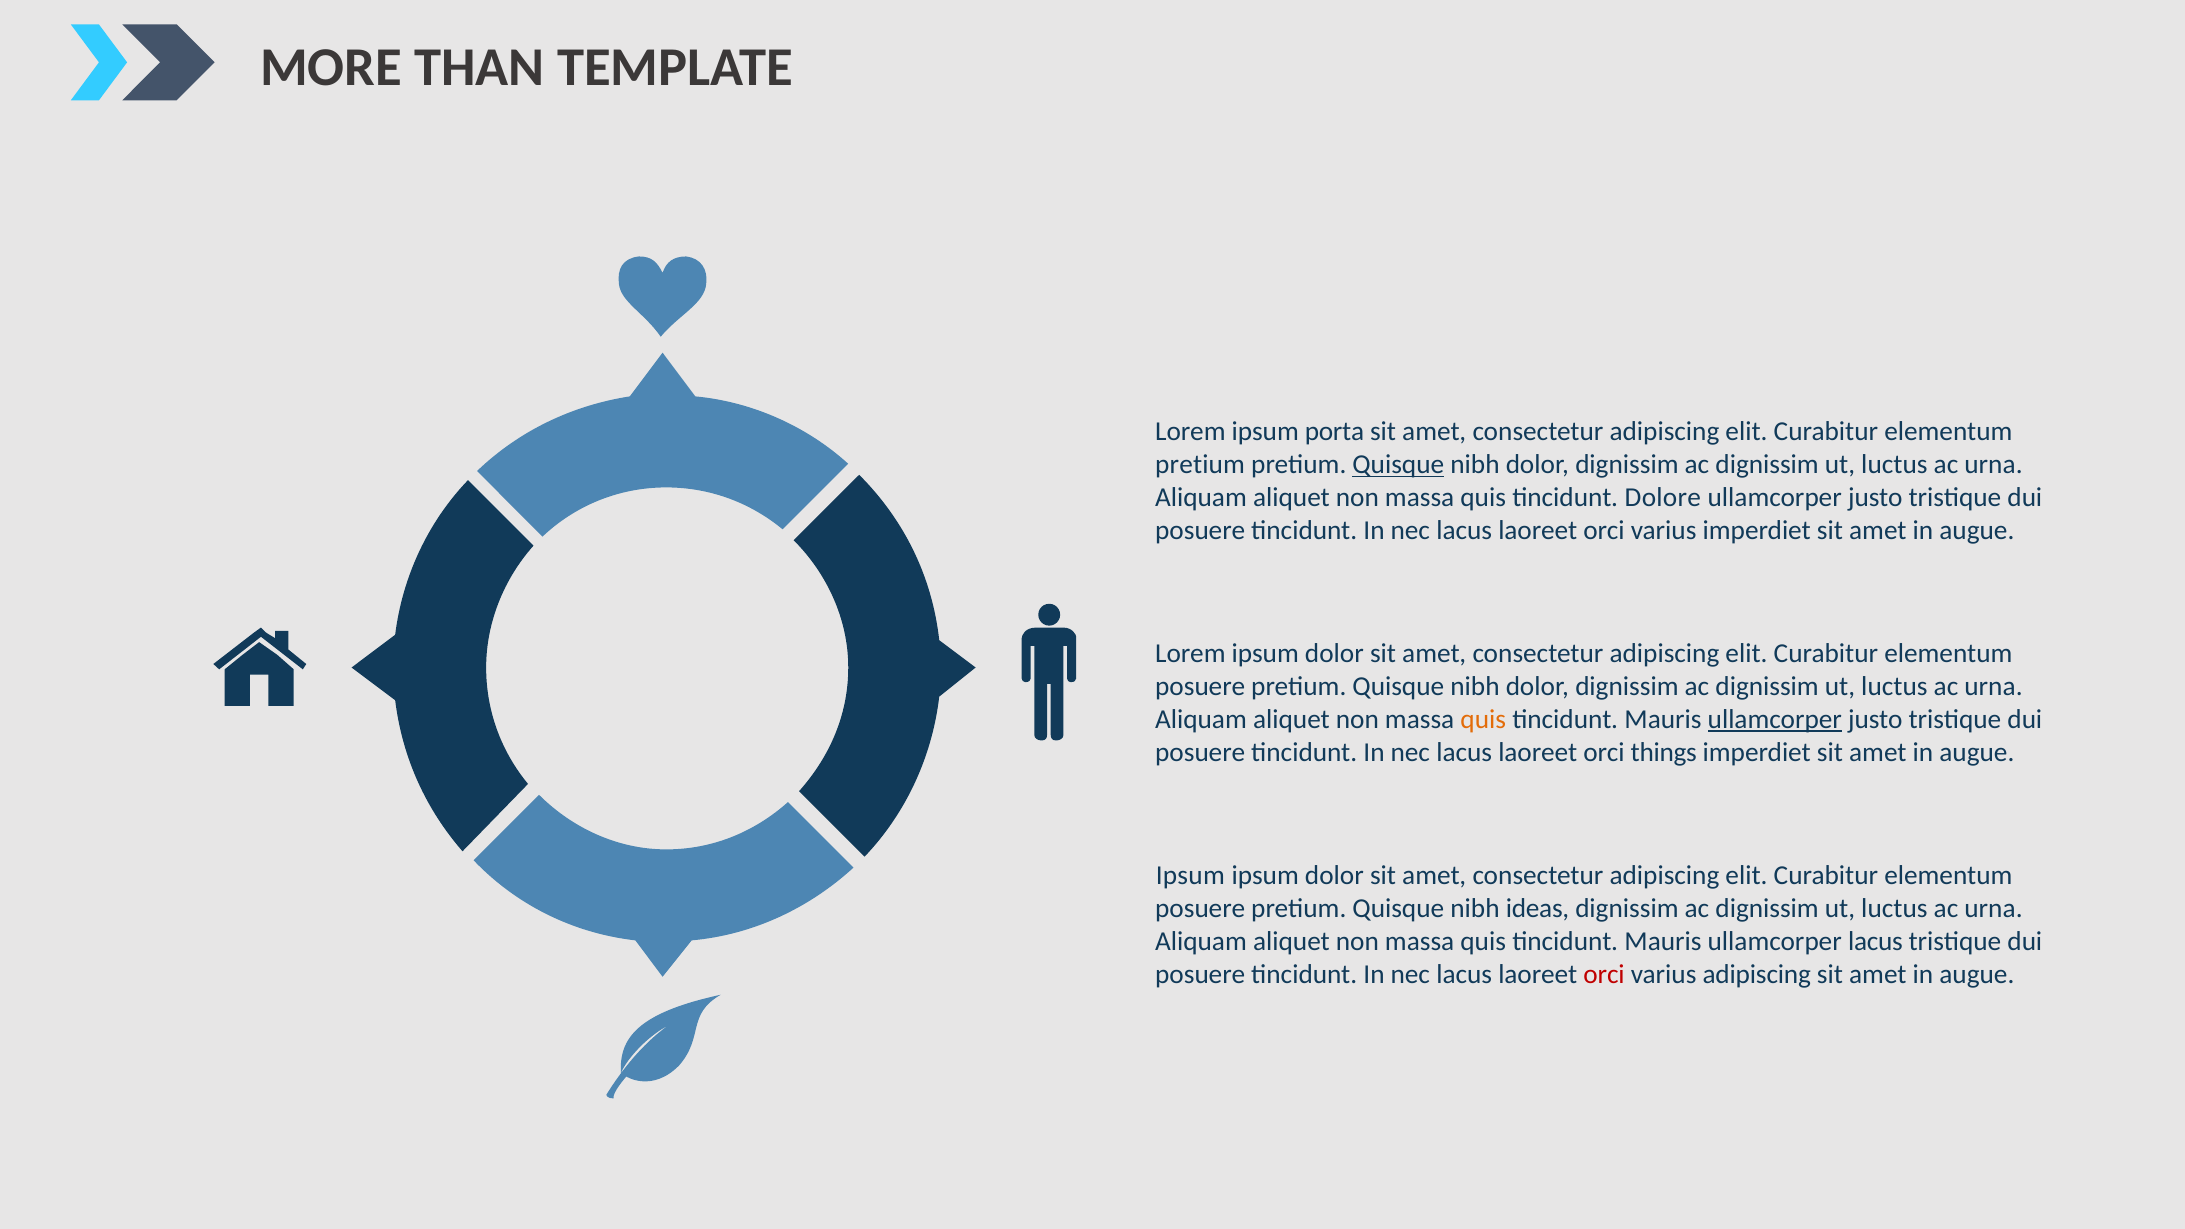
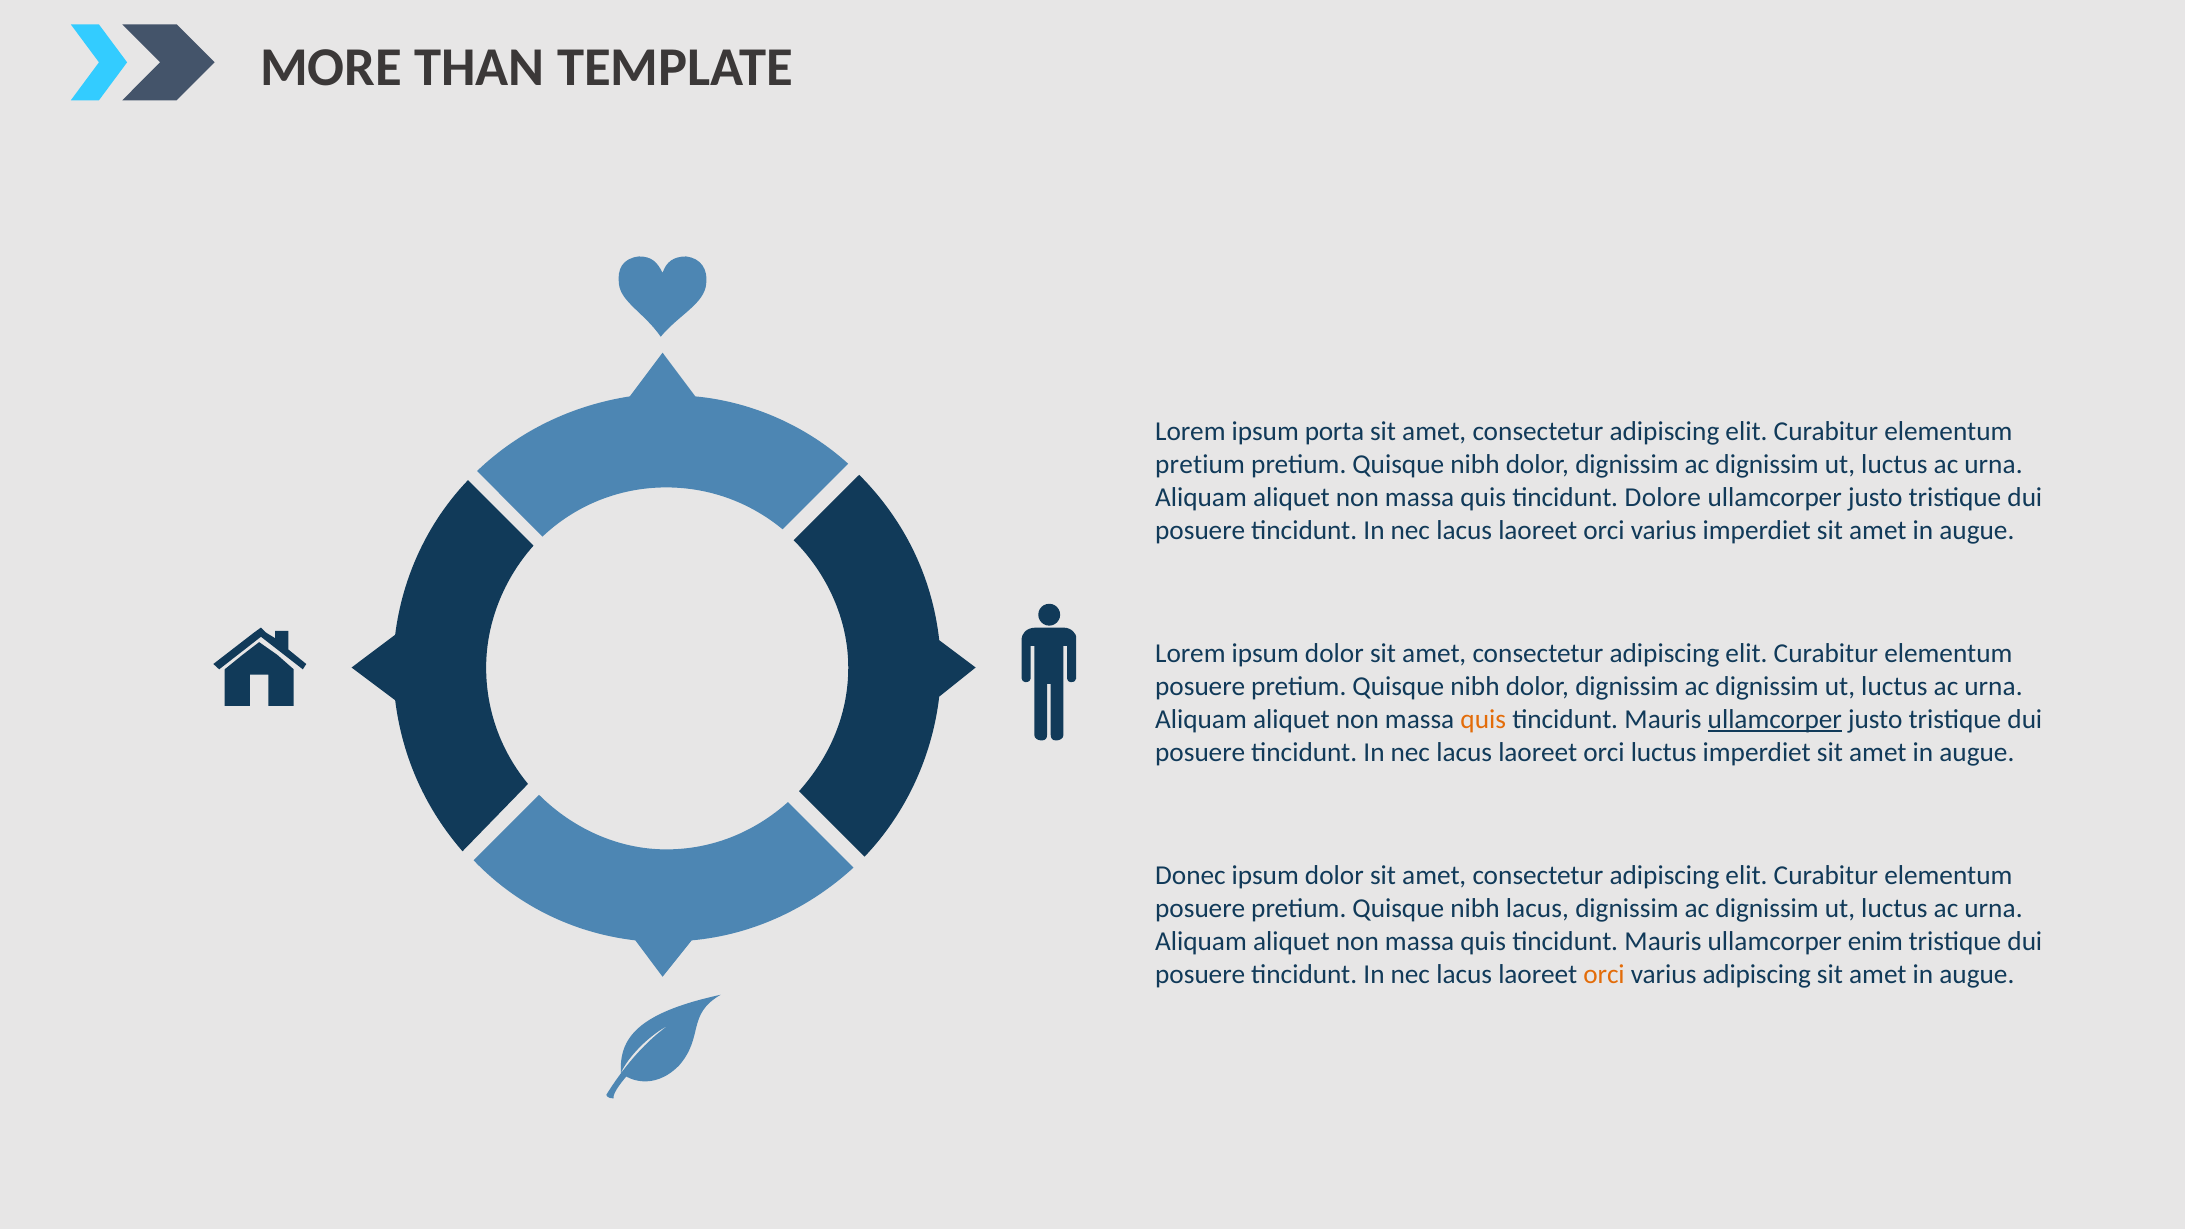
Quisque underline: present -> none (1398, 465)
orci things: things -> luctus (1664, 752)
Ipsum: Ipsum -> Donec (1190, 876)
nibh ideas: ideas -> lacus (1537, 909)
ullamcorper lacus: lacus -> enim (1875, 942)
orci colour: red -> orange (1604, 974)
